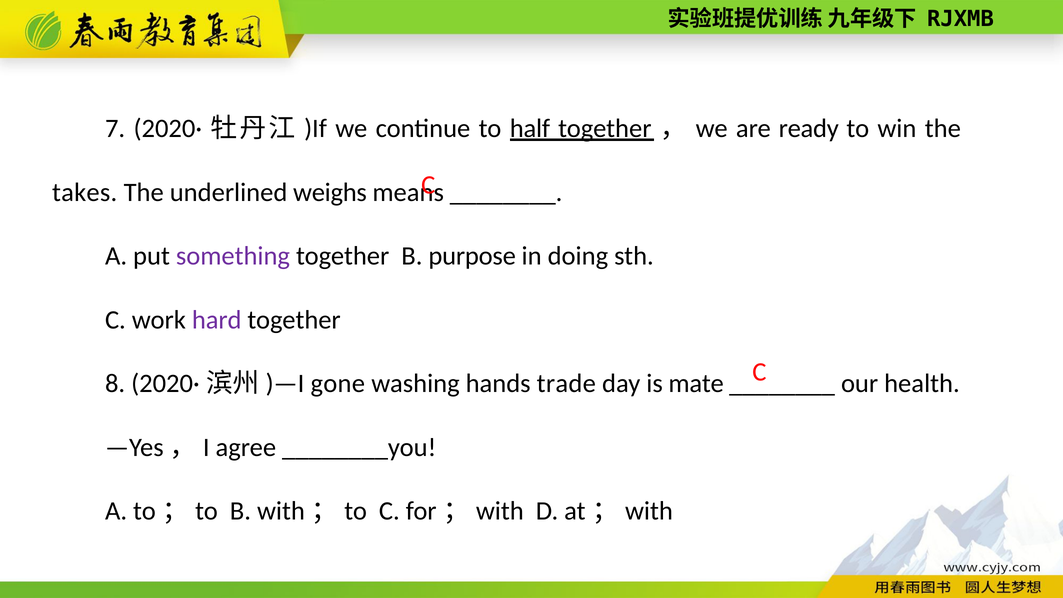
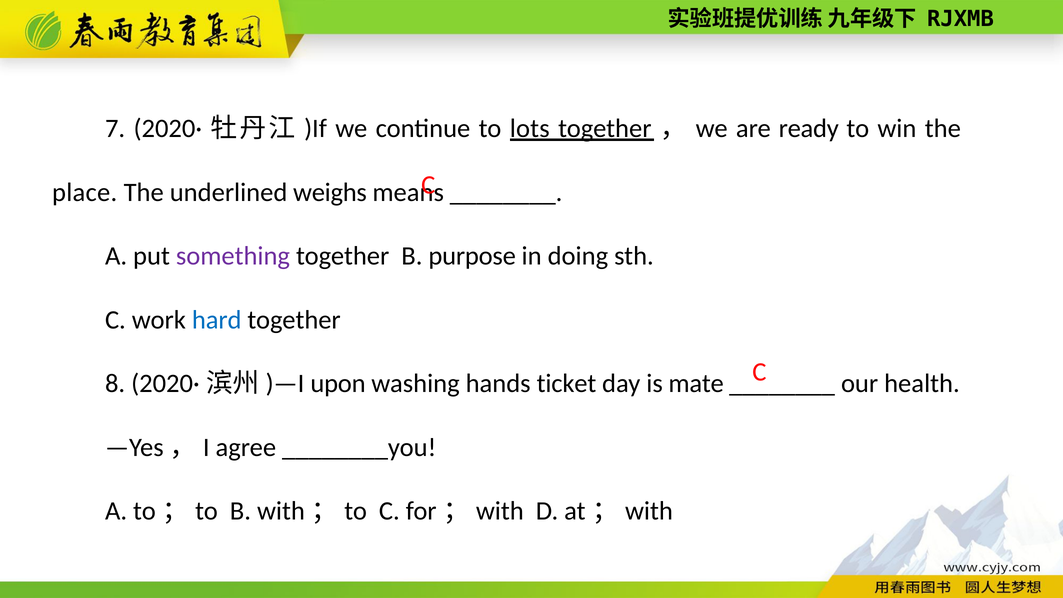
half: half -> lots (530, 128)
takes: takes -> place (85, 192)
hard colour: purple -> blue (217, 320)
gone: gone -> upon (338, 384)
trade: trade -> ticket (566, 384)
